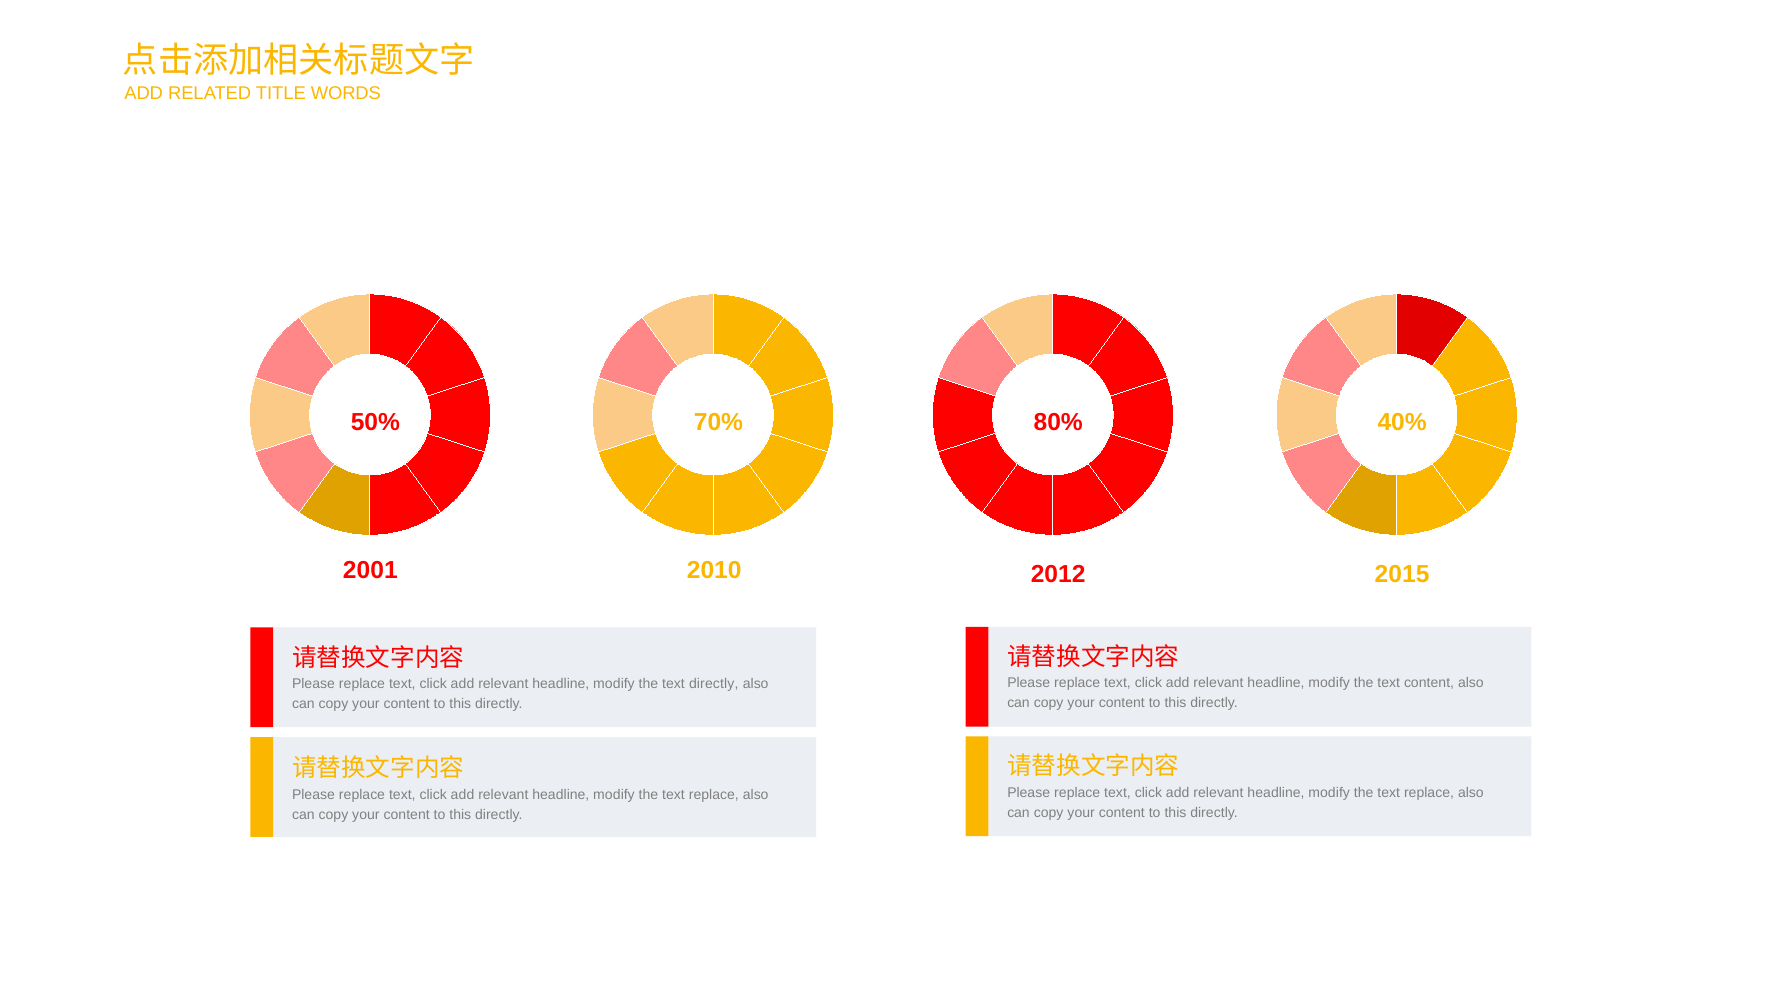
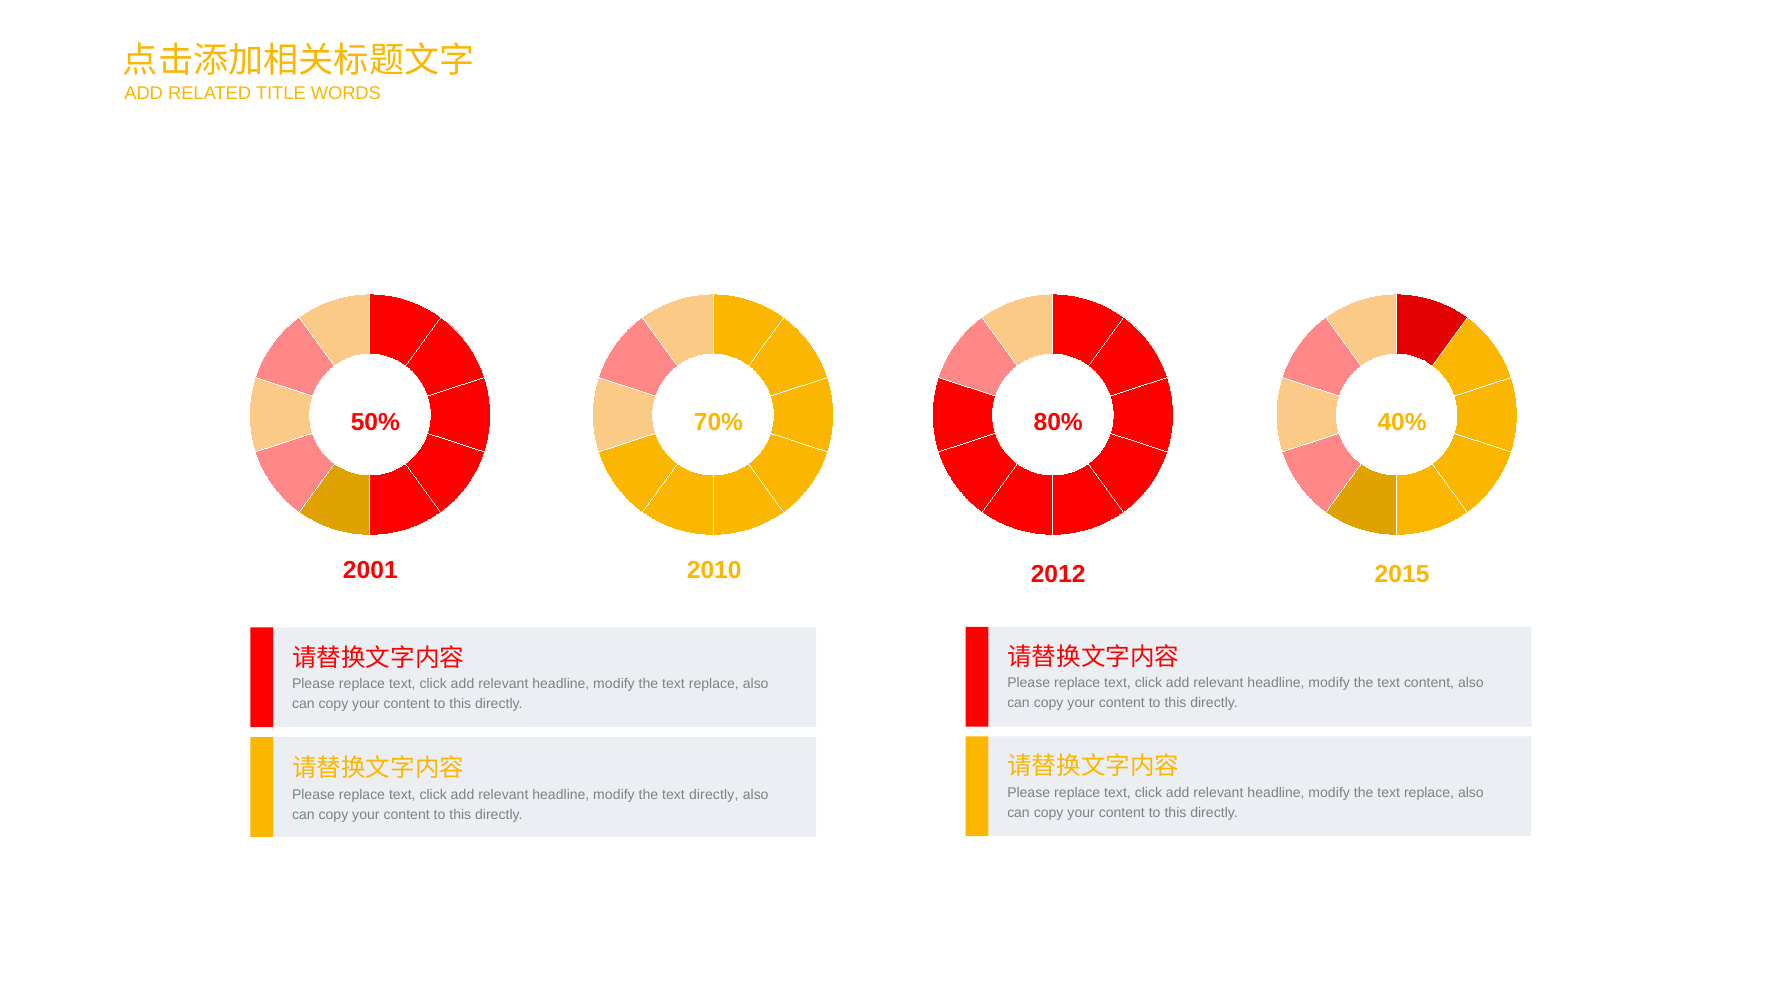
directly: directly -> replace (714, 684)
replace: replace -> directly (714, 794)
